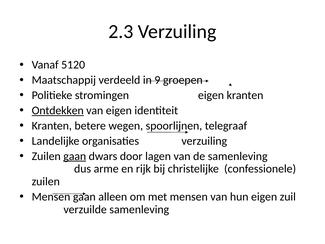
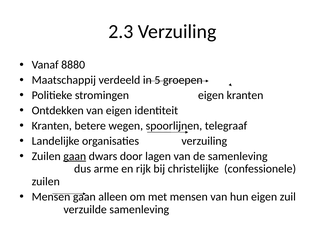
5120: 5120 -> 8880 (73, 65)
9: 9 -> 5 (157, 80)
Ontdekken underline: present -> none (58, 110)
